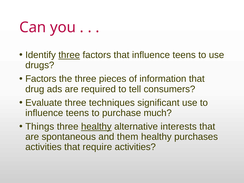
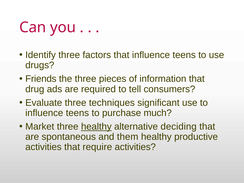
three underline: present -> none (69, 55)
Factors: Factors -> Friends (41, 79)
Things: Things -> Market (40, 127)
interests: interests -> deciding (179, 127)
purchases: purchases -> productive (196, 137)
